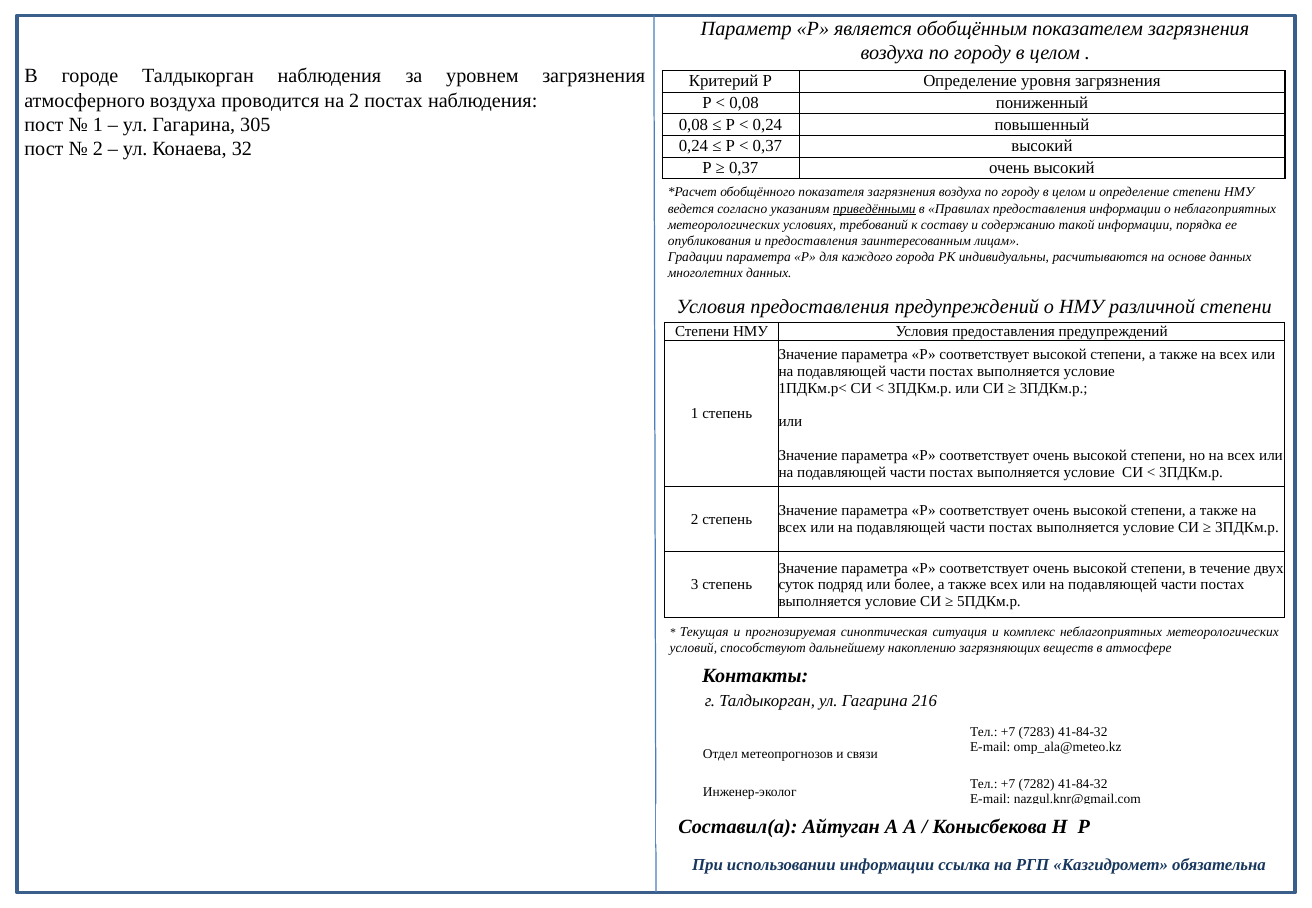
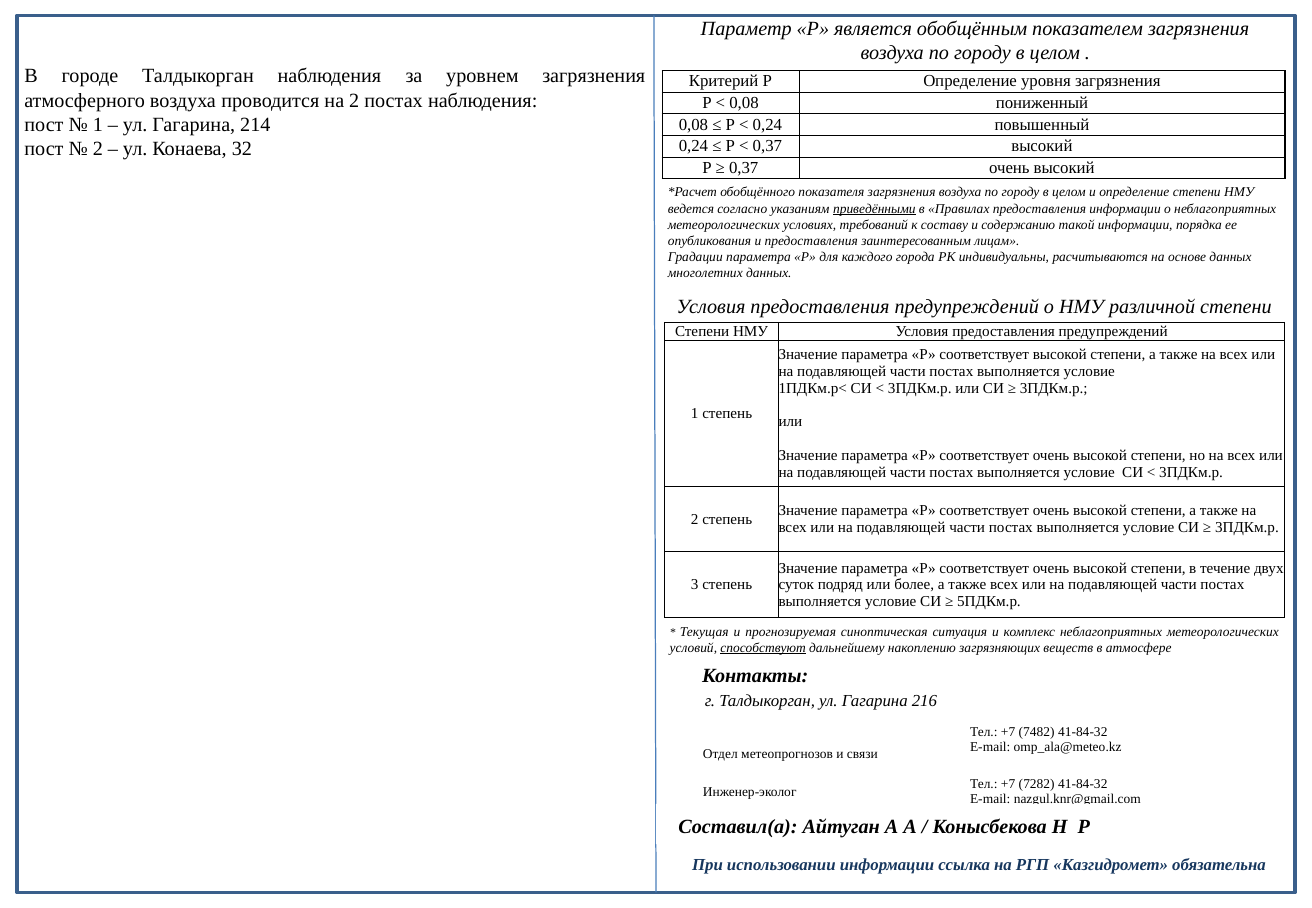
305: 305 -> 214 (255, 125)
способствуют underline: none -> present (763, 648)
7283: 7283 -> 7482 (1037, 732)
